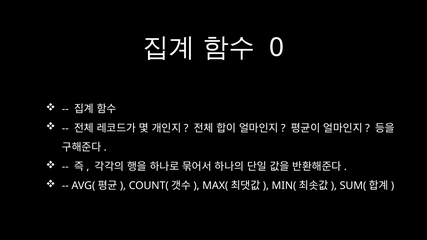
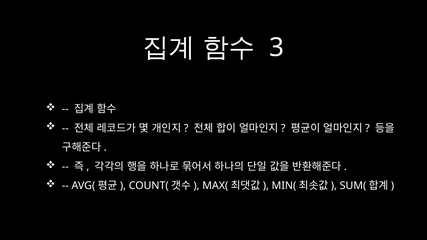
0: 0 -> 3 (277, 48)
